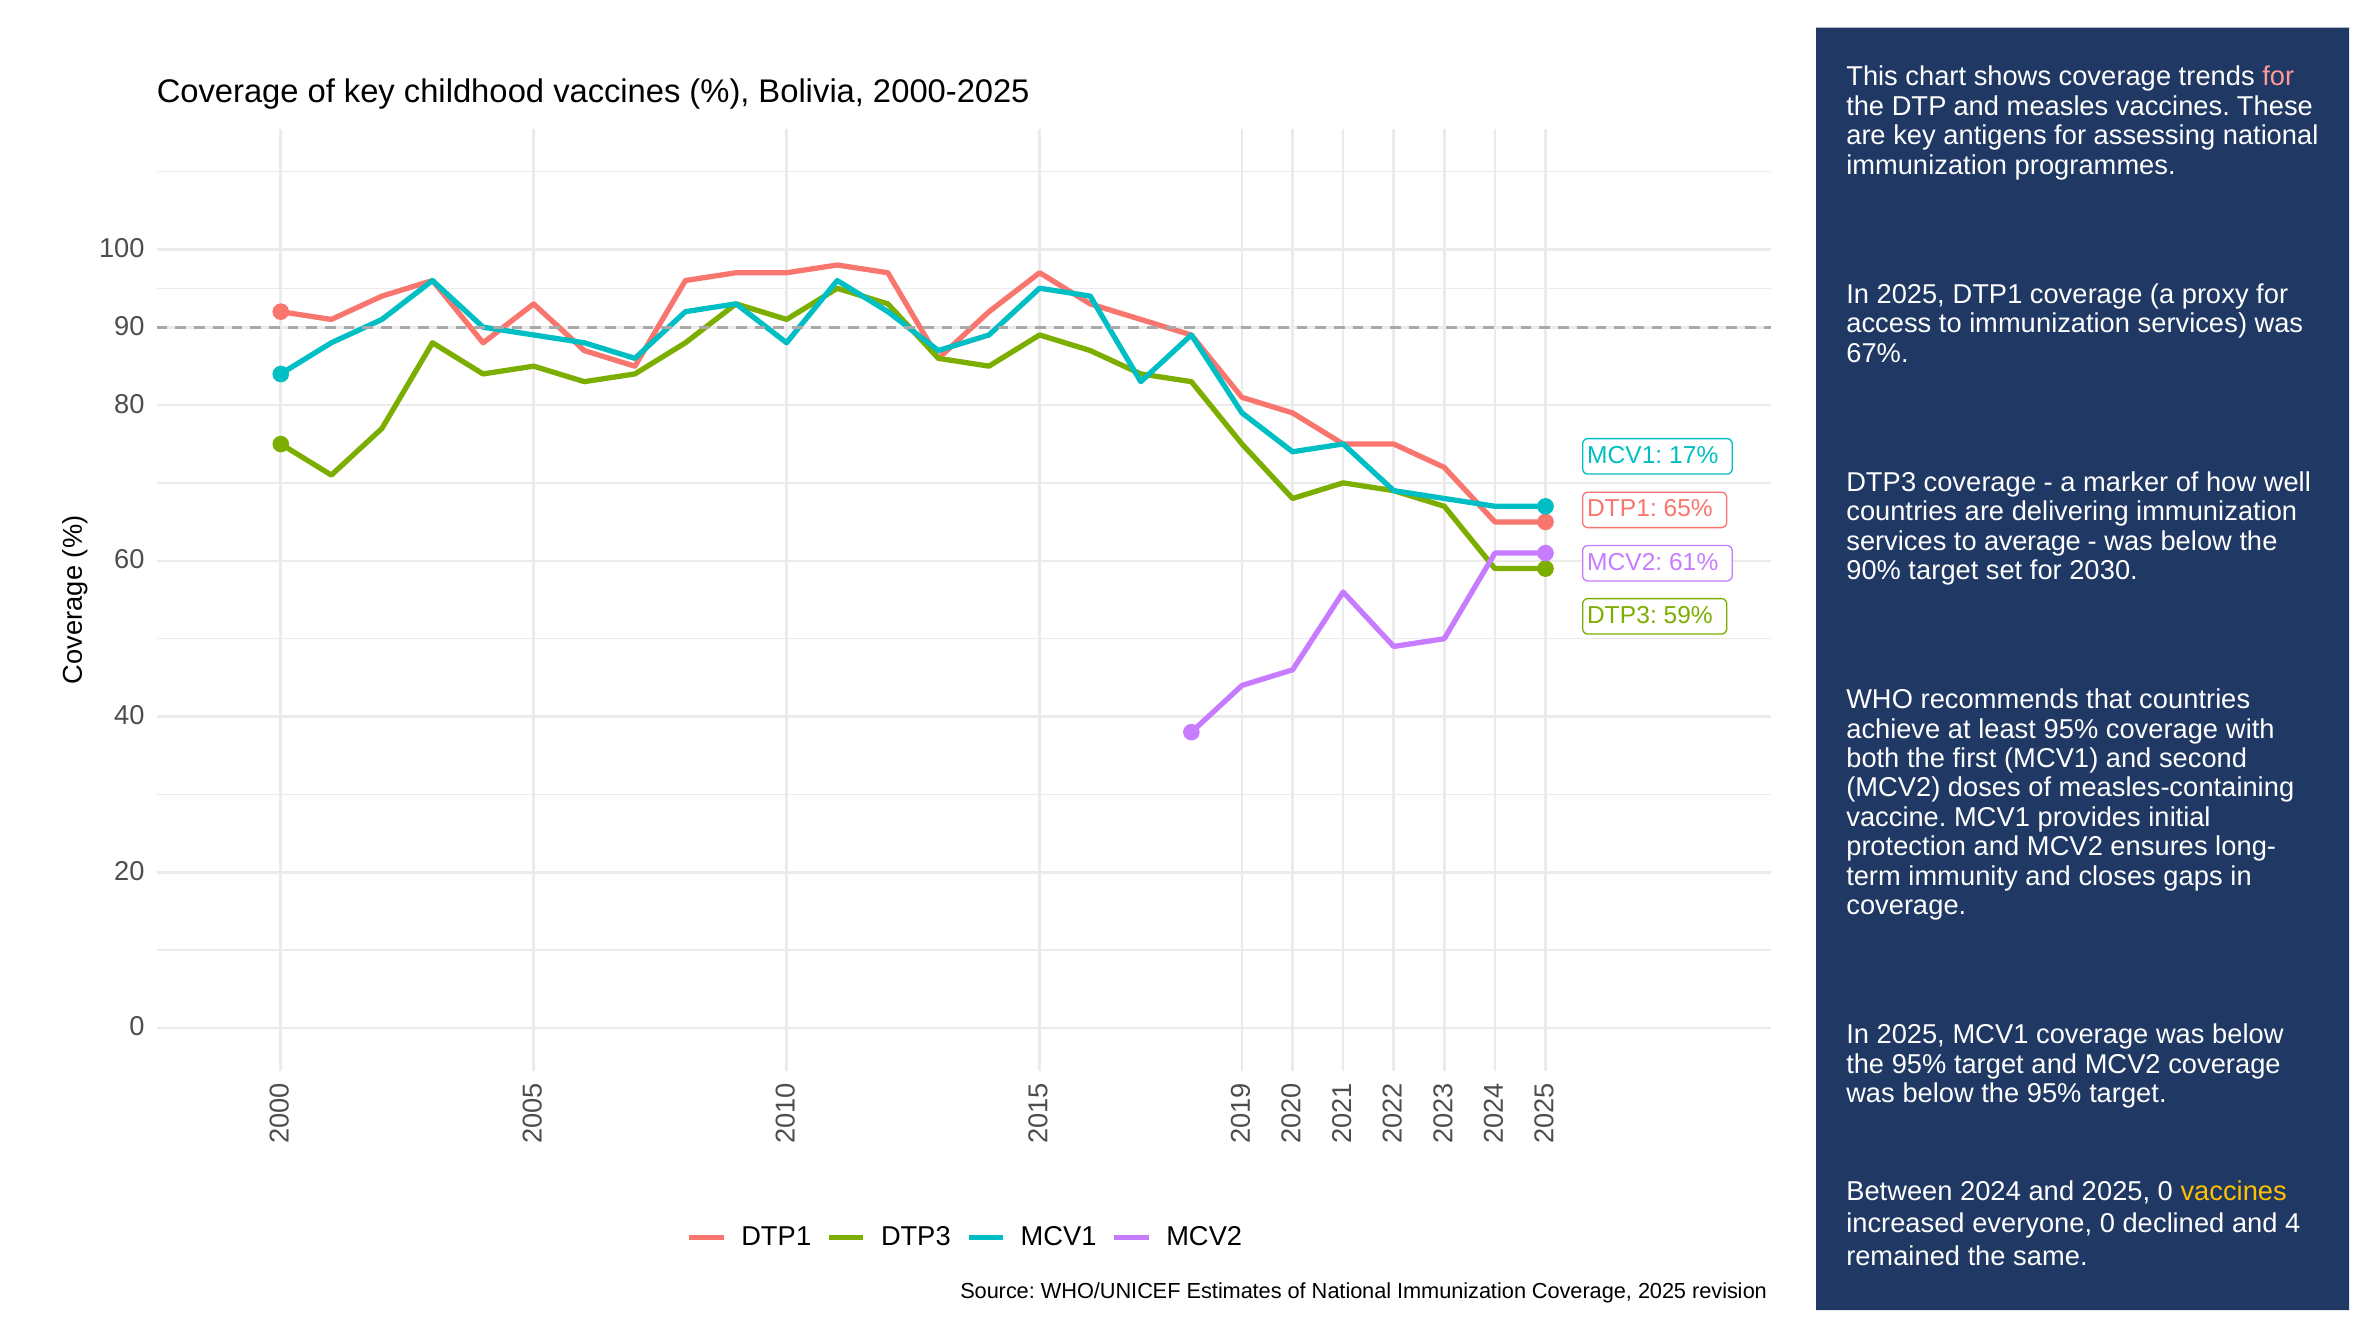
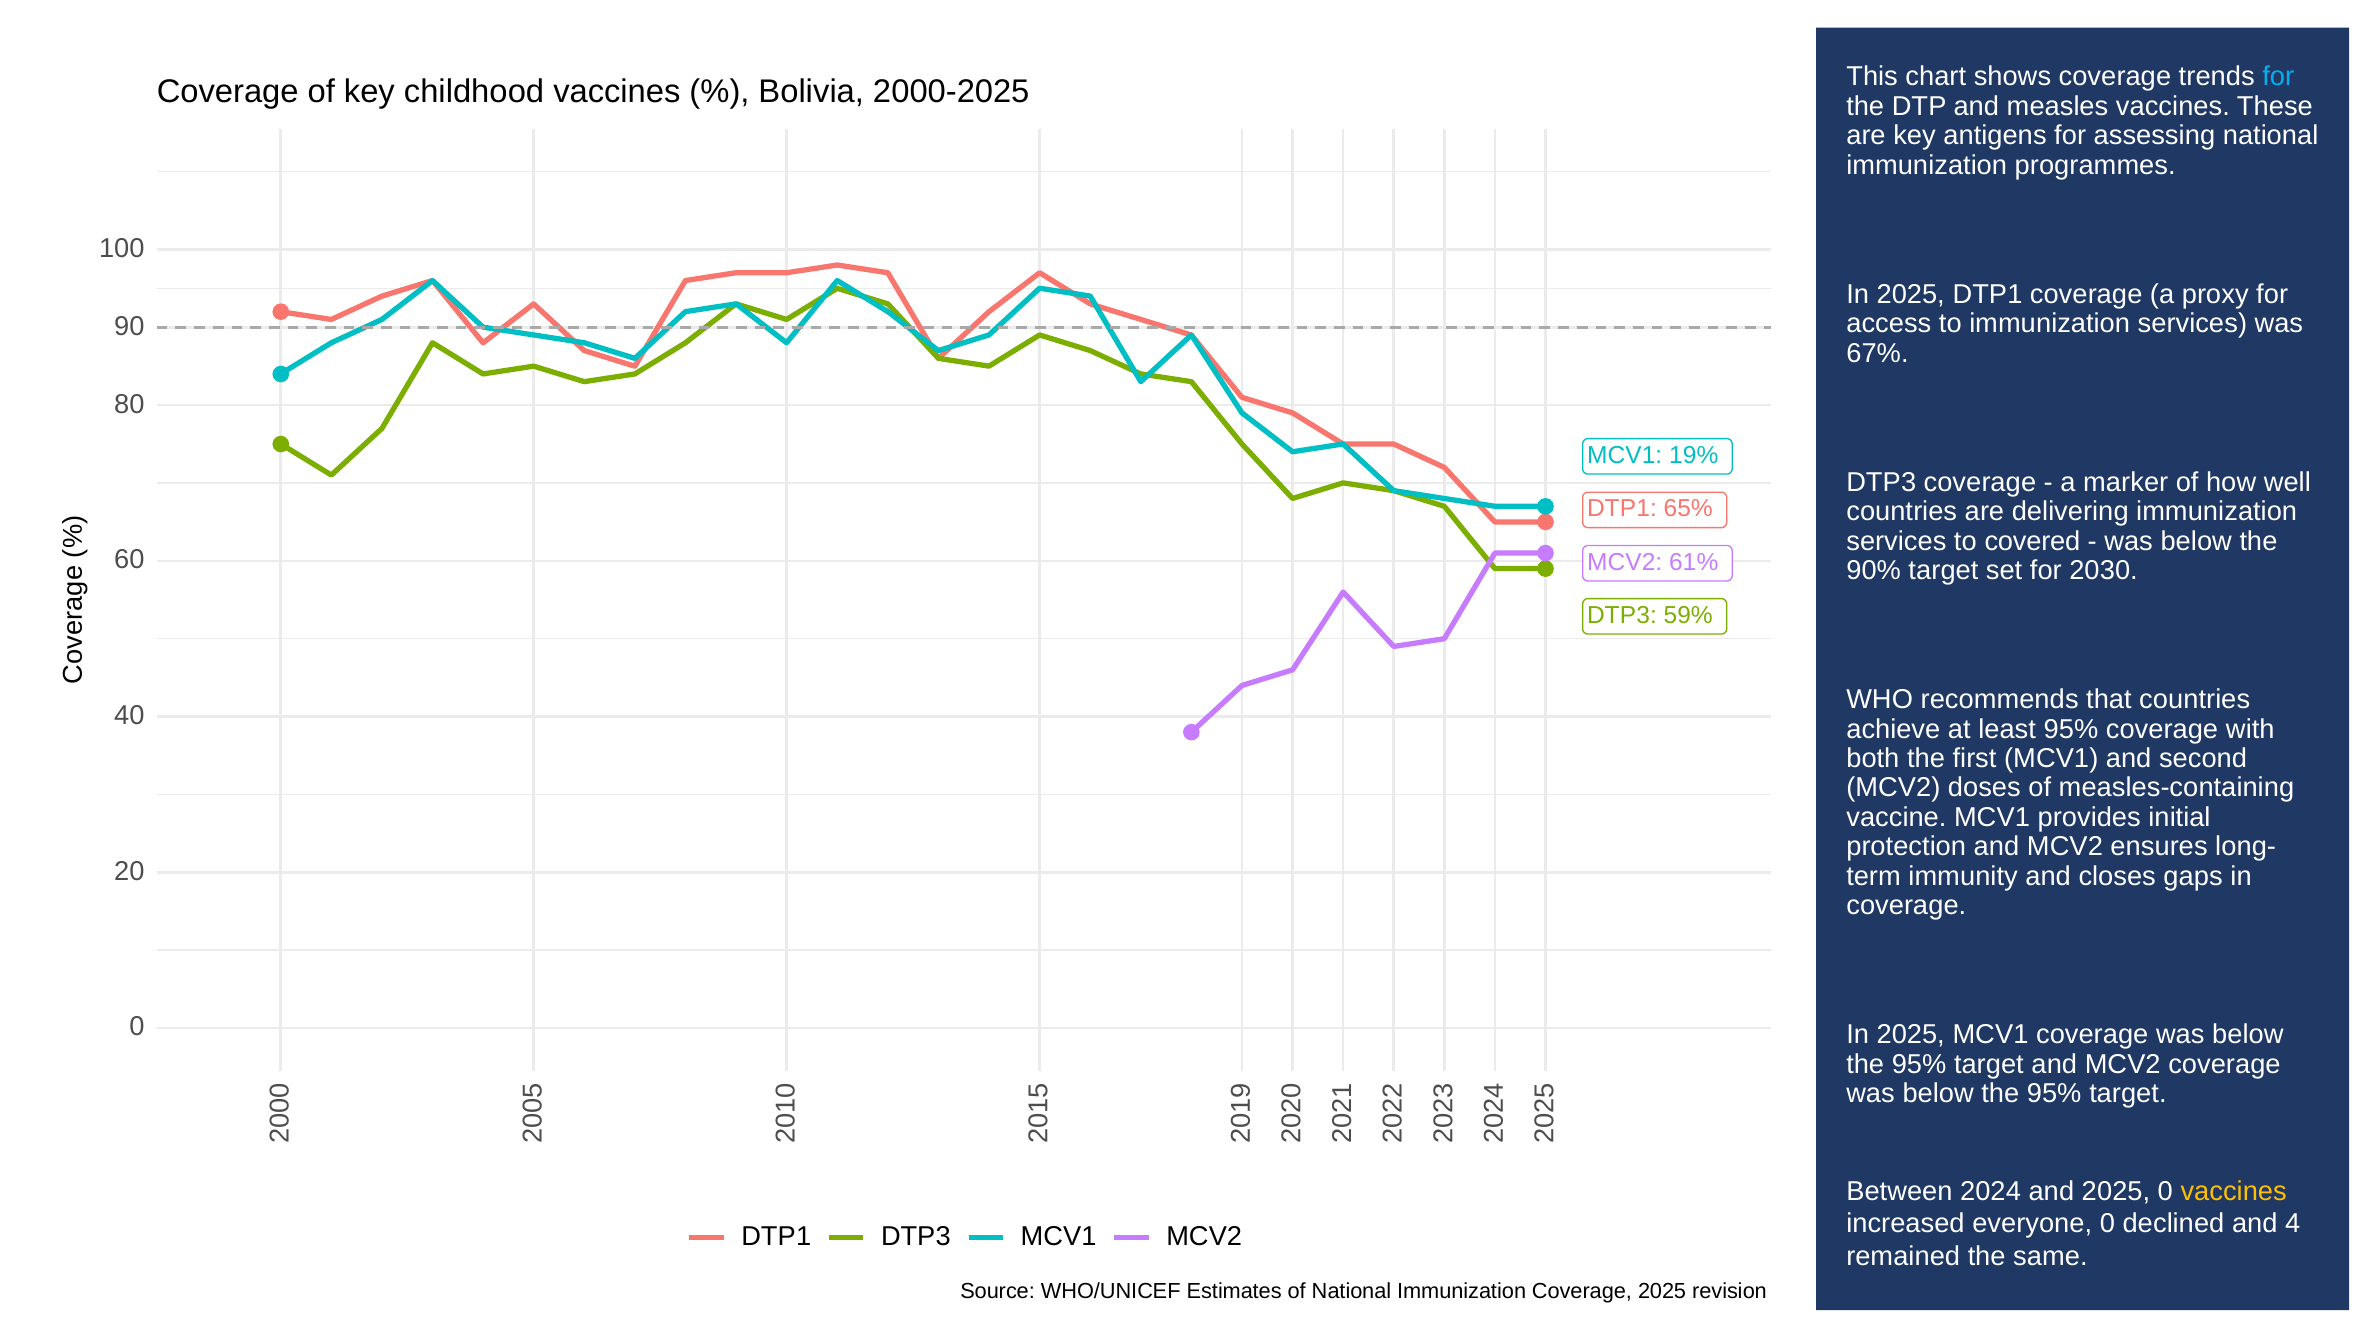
for colour: pink -> light blue (2278, 77)
17%: 17% -> 19% (1694, 455)
average: average -> covered (2032, 541)
